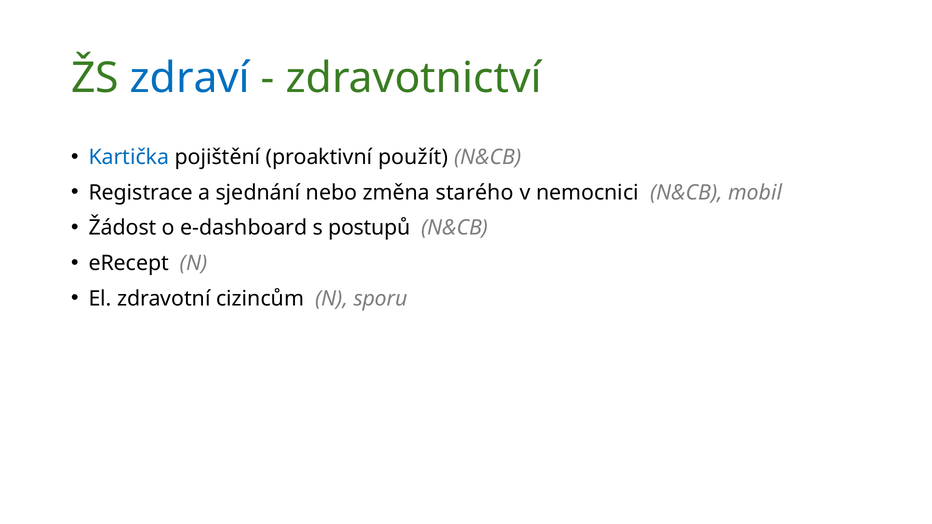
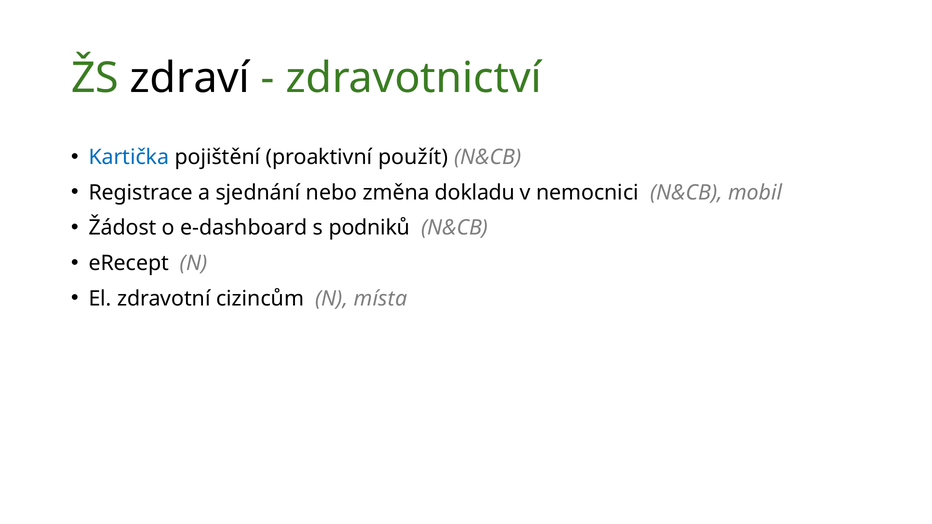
zdraví colour: blue -> black (190, 78)
starého: starého -> dokladu (475, 193)
postupů: postupů -> podniků (369, 228)
sporu: sporu -> místa (380, 299)
